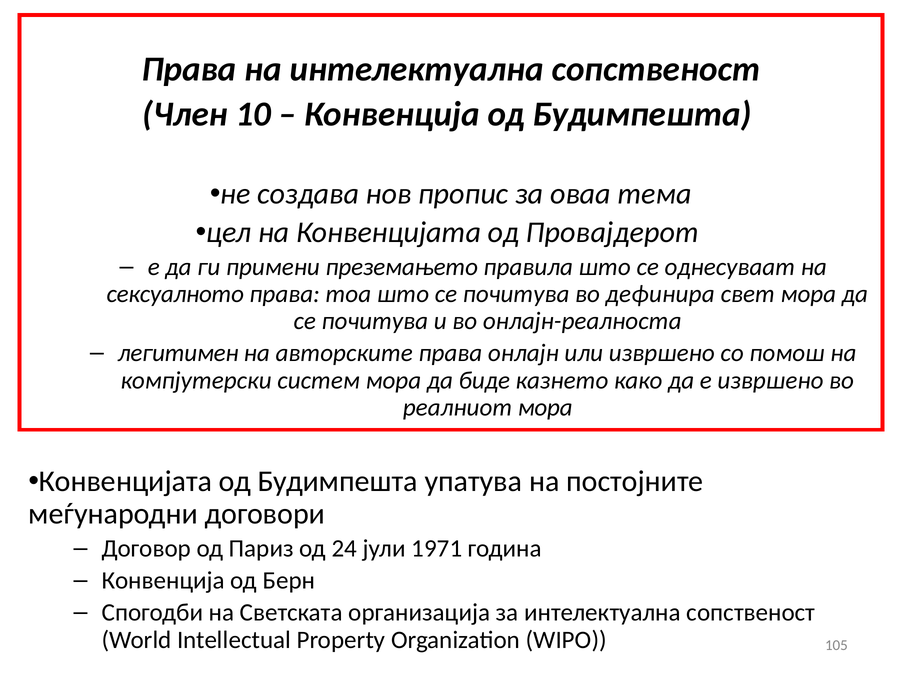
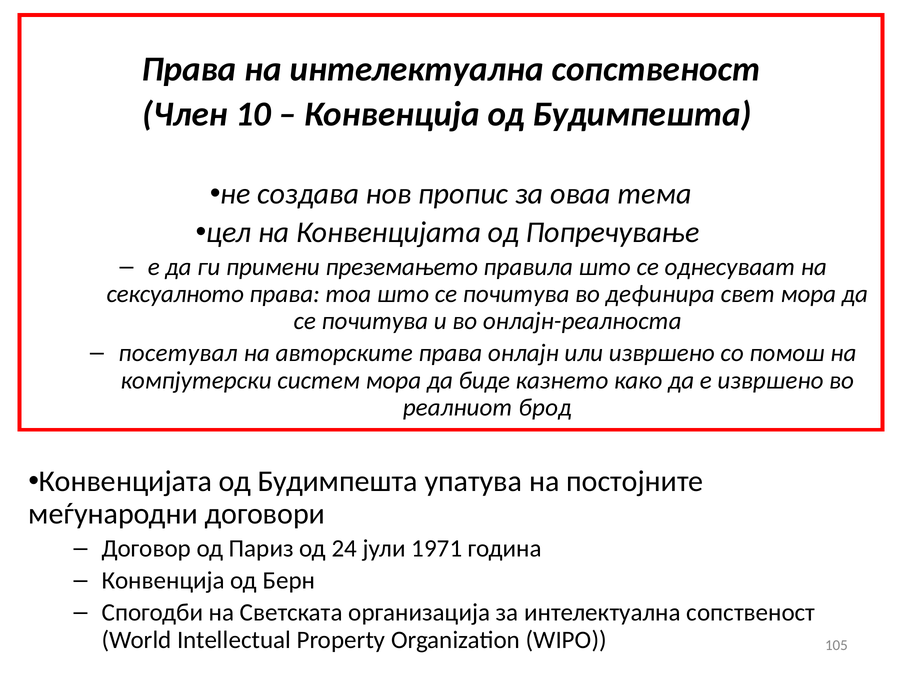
Провајдерот: Провајдерот -> Попречување (613, 233)
легитимен: легитимен -> посетувал (178, 353)
реалниот мора: мора -> брод (545, 408)
